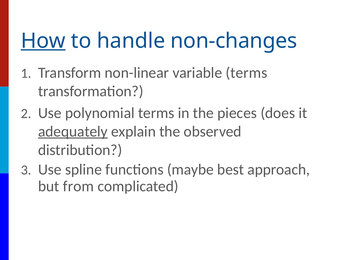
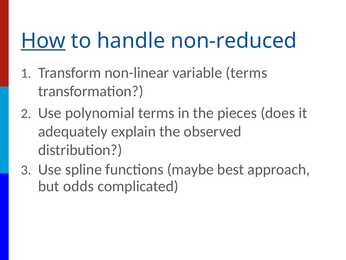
non-changes: non-changes -> non-reduced (234, 41)
adequately underline: present -> none (73, 131)
from: from -> odds (78, 186)
